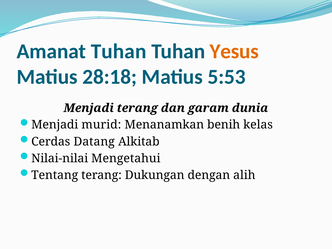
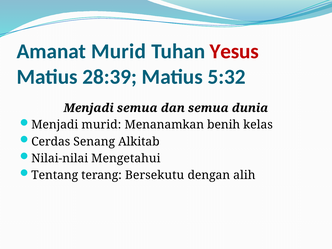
Amanat Tuhan: Tuhan -> Murid (119, 51)
Yesus colour: orange -> red (234, 51)
28:18: 28:18 -> 28:39 (110, 77)
5:53: 5:53 -> 5:32 (227, 77)
Menjadi terang: terang -> semua (137, 108)
dan garam: garam -> semua (208, 108)
Datang: Datang -> Senang (94, 142)
Dukungan: Dukungan -> Bersekutu (155, 175)
